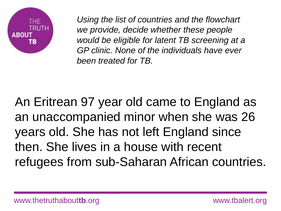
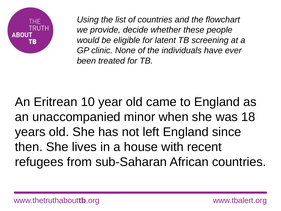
97: 97 -> 10 (88, 102)
26: 26 -> 18 (248, 117)
